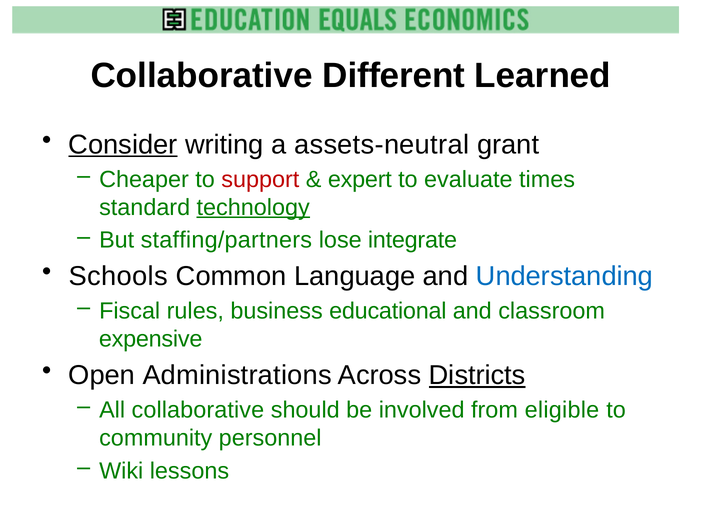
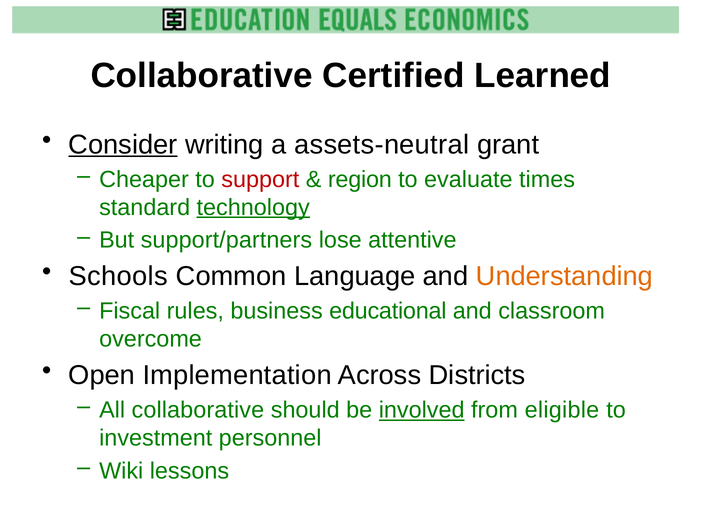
Different: Different -> Certified (394, 76)
expert: expert -> region (360, 179)
staffing/partners: staffing/partners -> support/partners (226, 240)
integrate: integrate -> attentive (412, 240)
Understanding colour: blue -> orange (564, 276)
expensive: expensive -> overcome (151, 339)
Administrations: Administrations -> Implementation (237, 376)
Districts underline: present -> none (477, 376)
involved underline: none -> present (422, 410)
community: community -> investment (156, 438)
